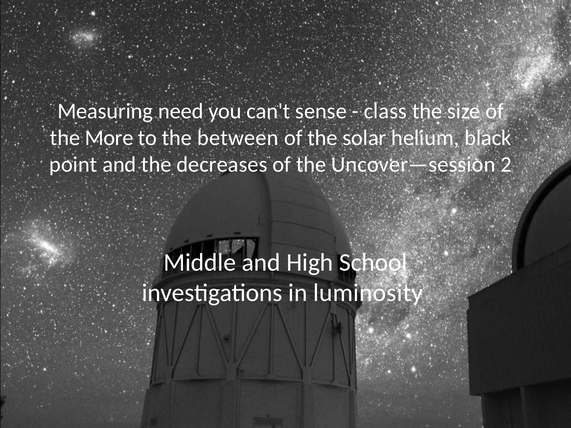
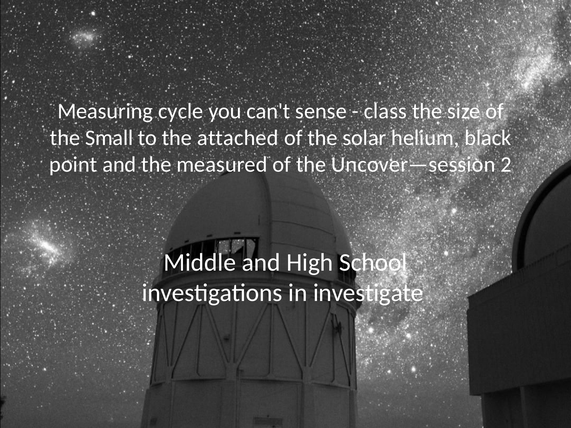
need: need -> cycle (181, 111)
More: More -> Small (109, 138)
between: between -> attached (238, 138)
decreases: decreases -> measured (222, 165)
luminosity: luminosity -> investigate (368, 293)
